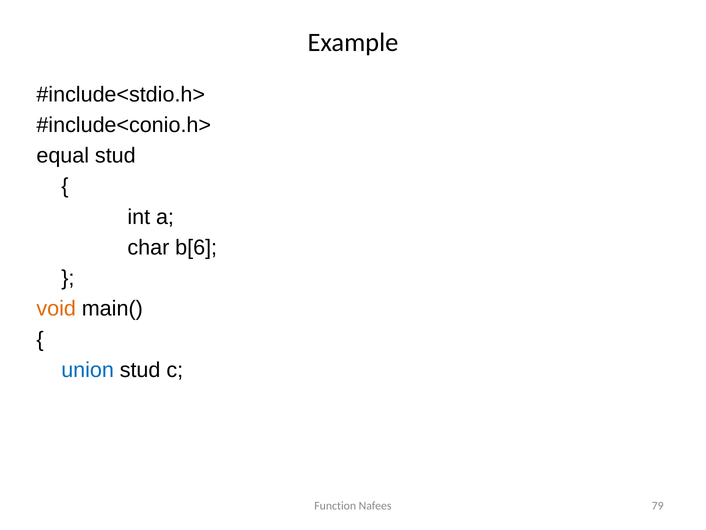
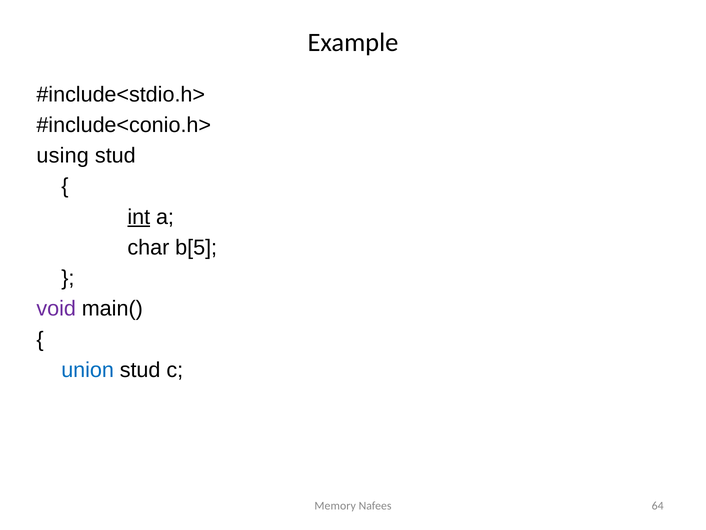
equal: equal -> using (63, 156)
int underline: none -> present (139, 217)
b[6: b[6 -> b[5 (196, 247)
void colour: orange -> purple (56, 308)
Function: Function -> Memory (335, 506)
79: 79 -> 64 (658, 506)
